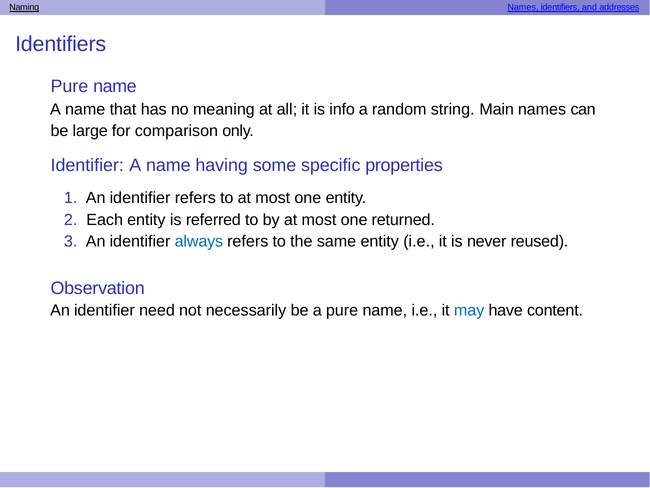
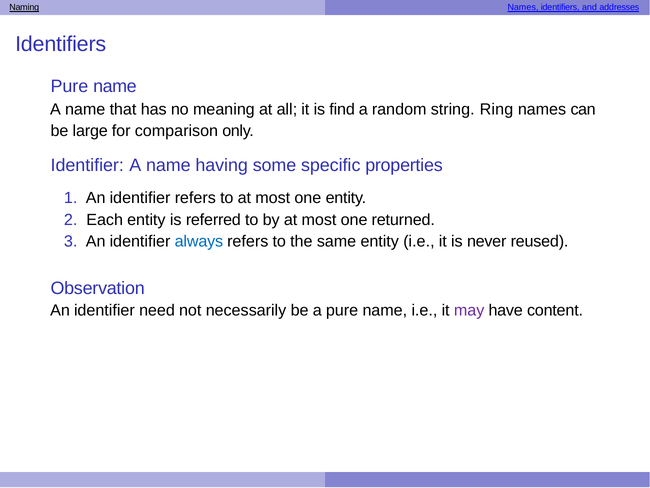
info: info -> find (342, 109)
Main: Main -> Ring (496, 109)
may colour: blue -> purple (469, 310)
